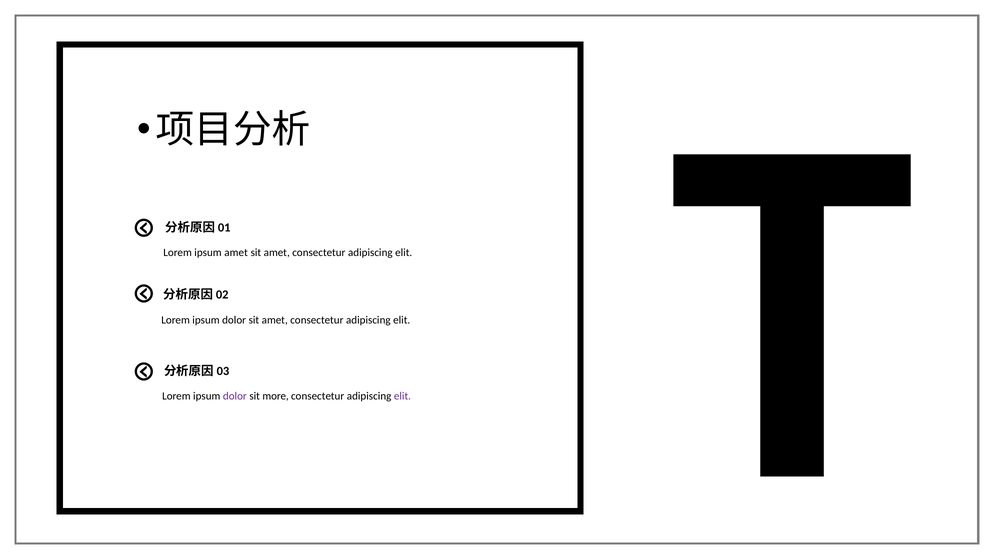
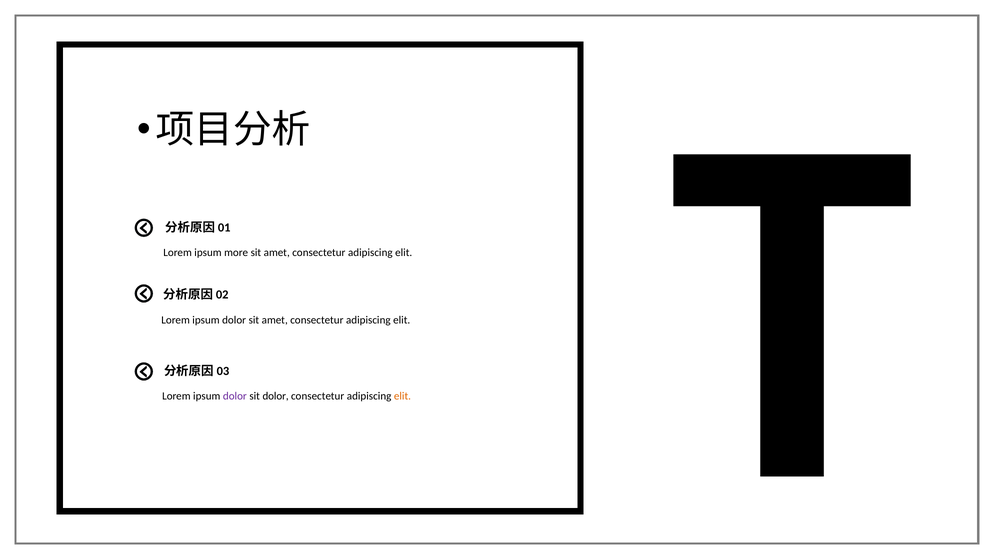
ipsum amet: amet -> more (236, 253)
sit more: more -> dolor (276, 396)
elit colour: purple -> orange (402, 396)
